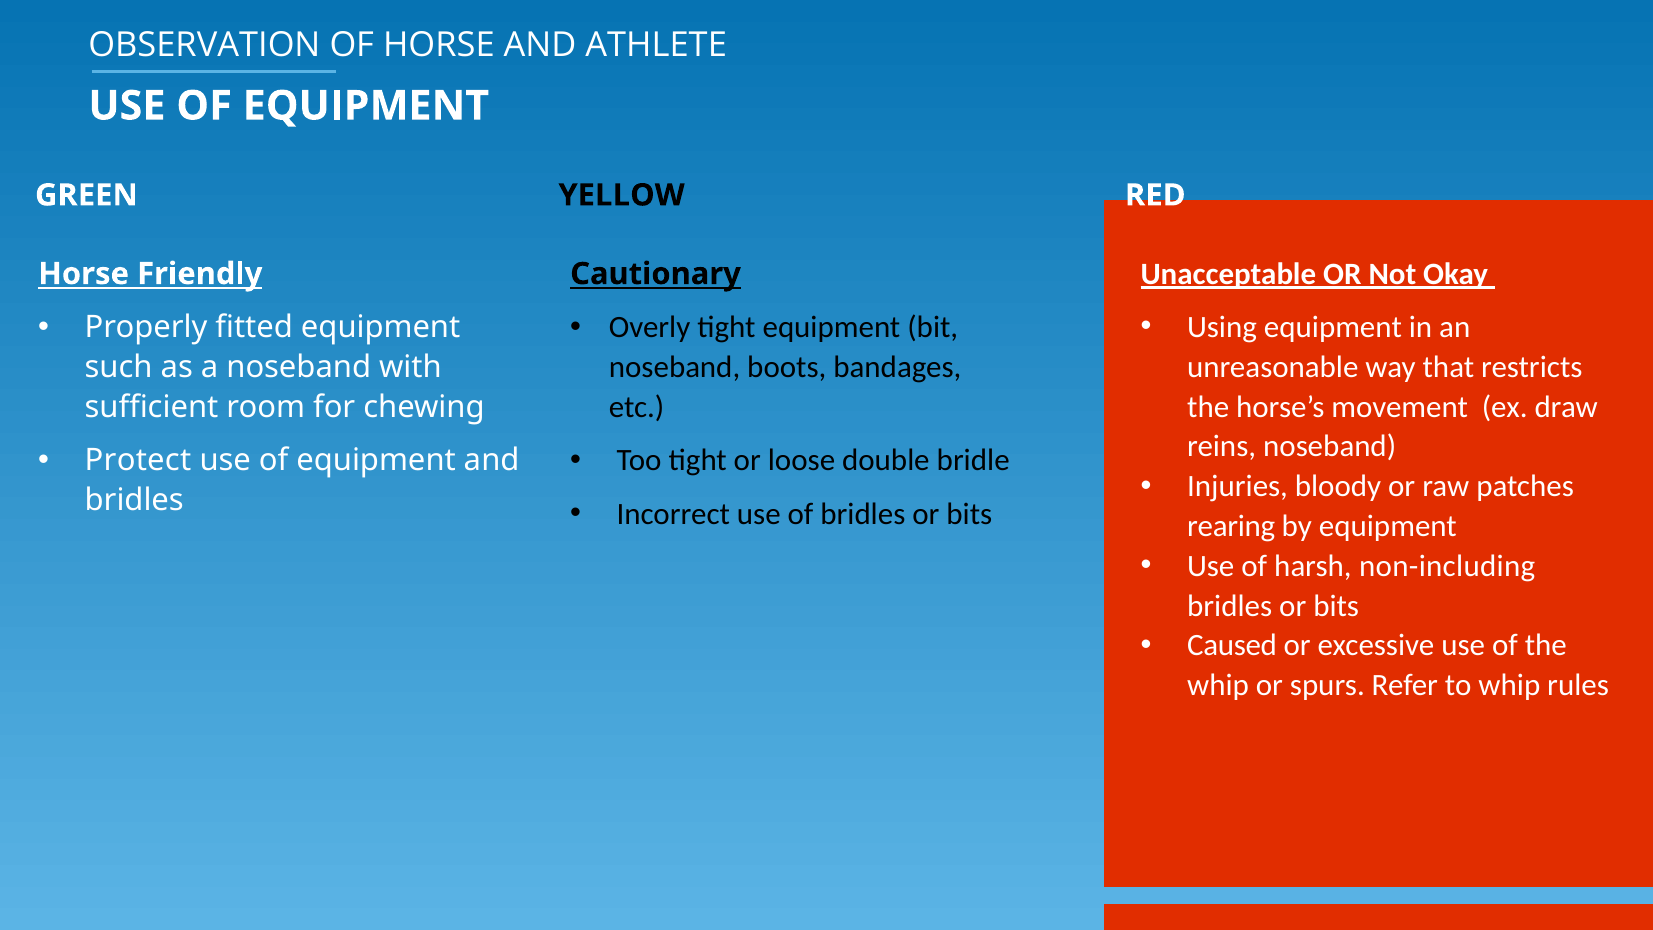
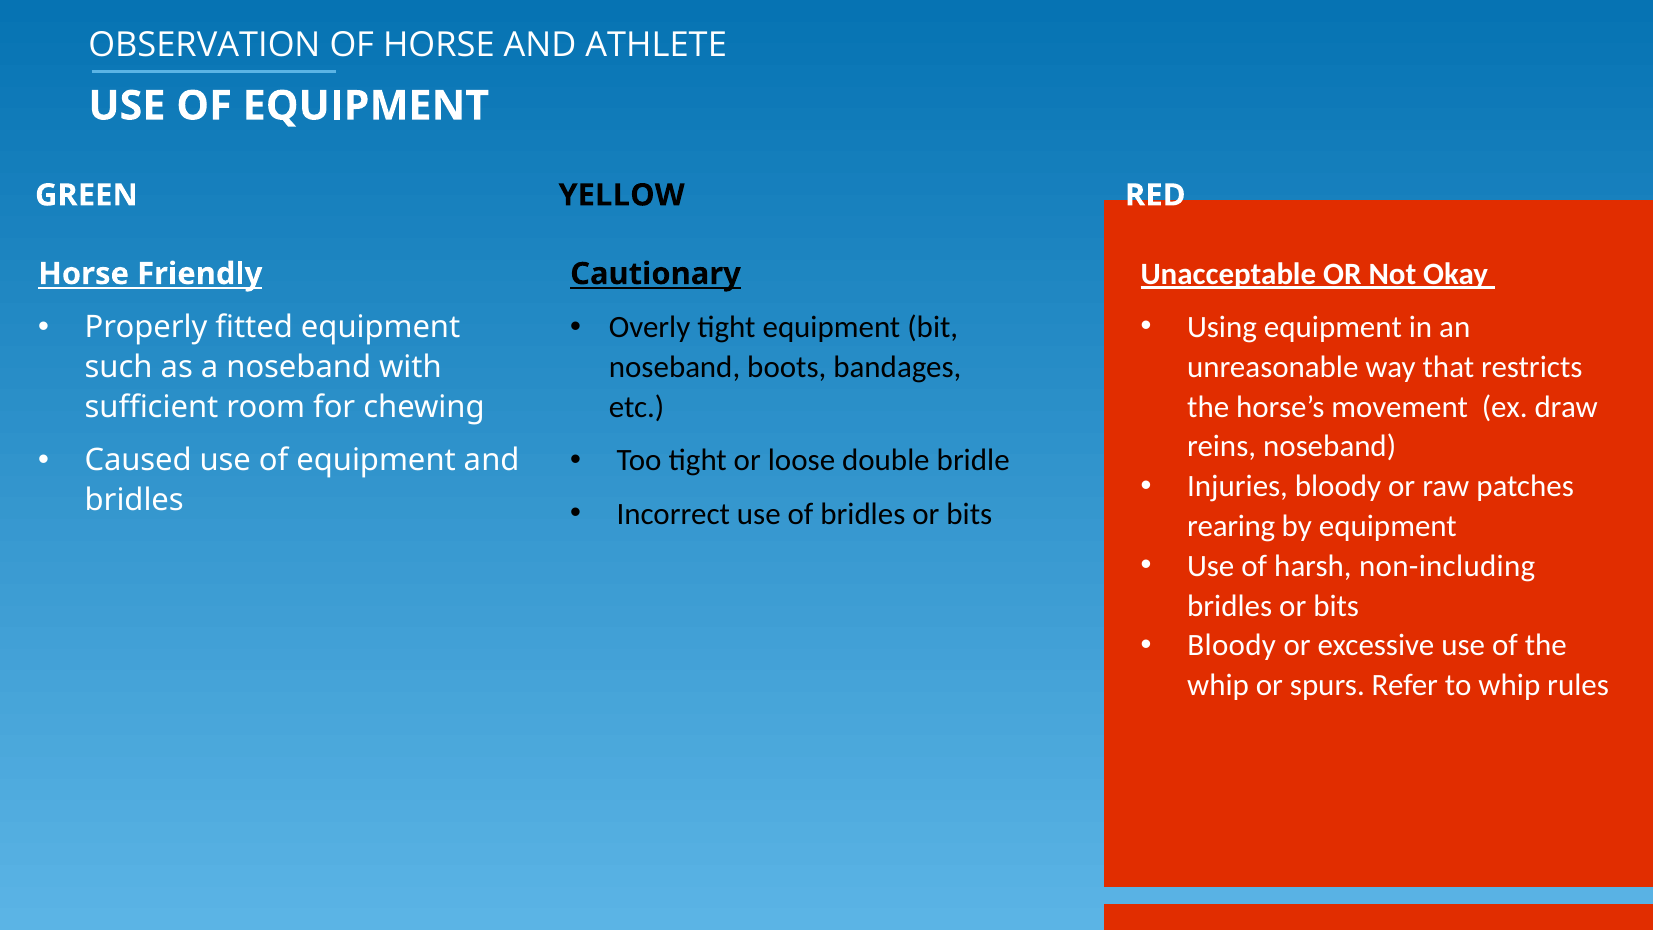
Protect: Protect -> Caused (138, 460)
Caused: Caused -> Bloody (1232, 646)
